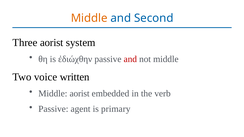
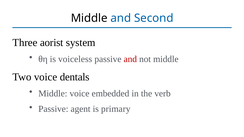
Middle colour: orange -> black (89, 18)
ἐδιώχθην: ἐδιώχθην -> voiceless (75, 59)
written: written -> dentals (75, 77)
Middle aorist: aorist -> voice (80, 94)
